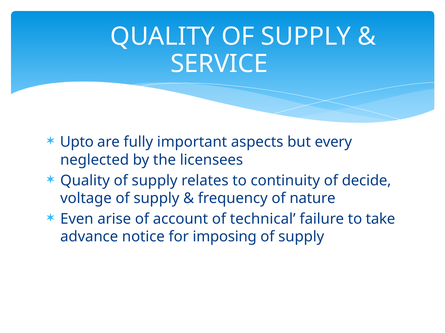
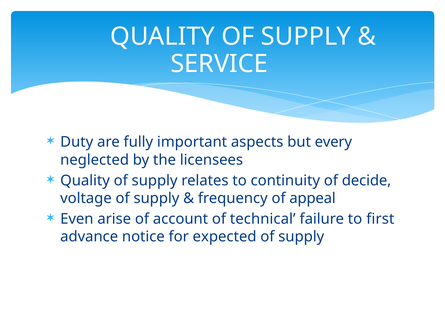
Upto: Upto -> Duty (77, 142)
nature: nature -> appeal (313, 199)
take: take -> first (380, 219)
imposing: imposing -> expected (225, 237)
